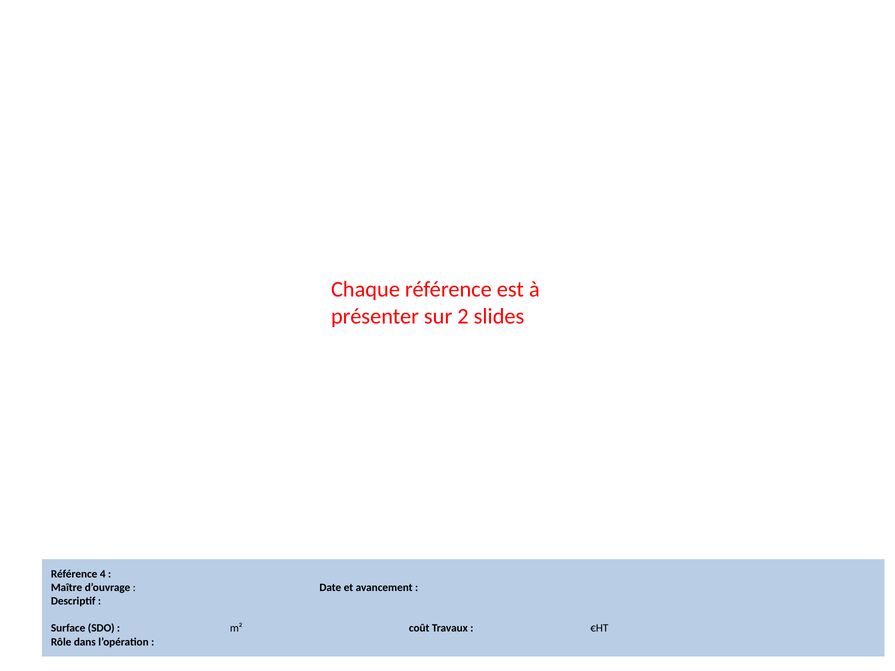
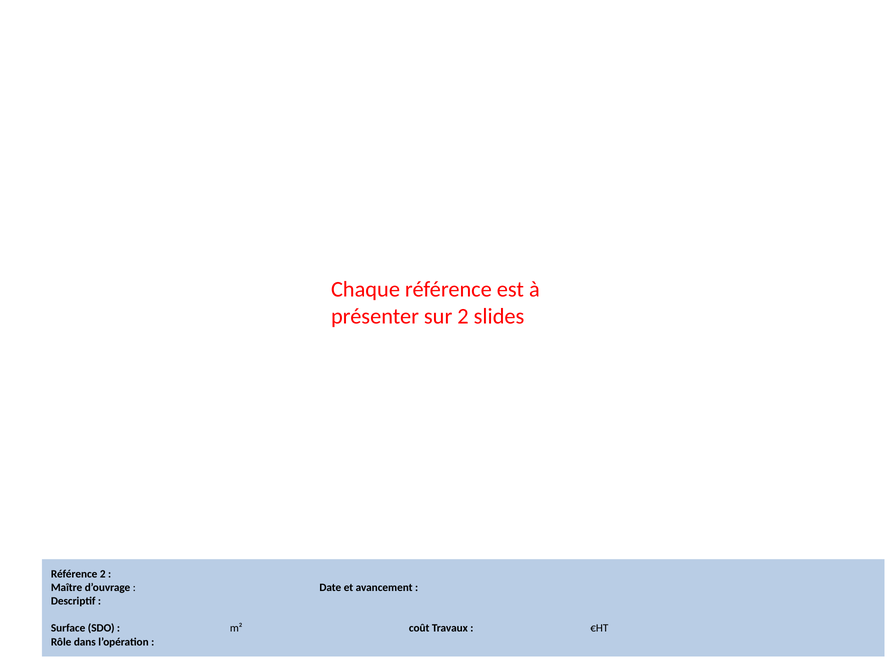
Référence 4: 4 -> 2 (103, 574)
